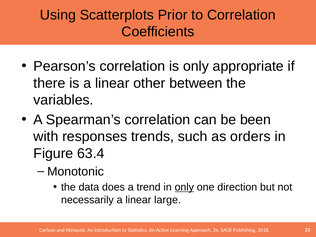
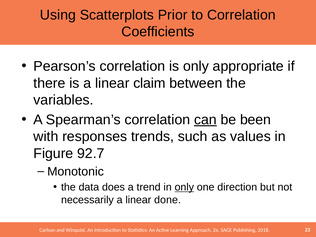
other: other -> claim (149, 83)
can underline: none -> present (205, 120)
orders: orders -> values (251, 137)
63.4: 63.4 -> 92.7 (91, 153)
large: large -> done (168, 200)
